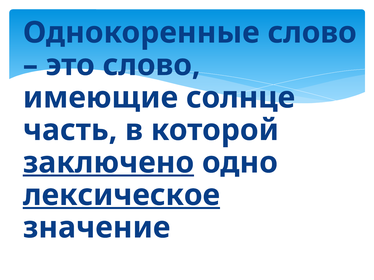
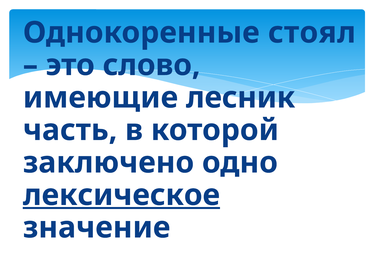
Однокоренные слово: слово -> стоял (312, 33)
солнце: солнце -> лесник (241, 98)
заключено underline: present -> none (109, 163)
